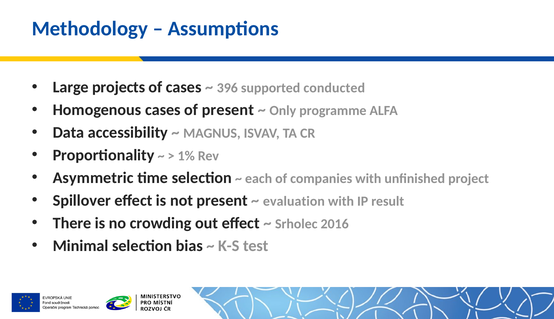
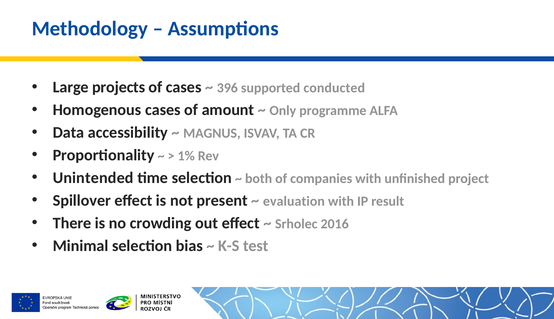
of present: present -> amount (228, 110)
Asymmetric: Asymmetric -> Unintended (93, 178)
each: each -> both (259, 179)
